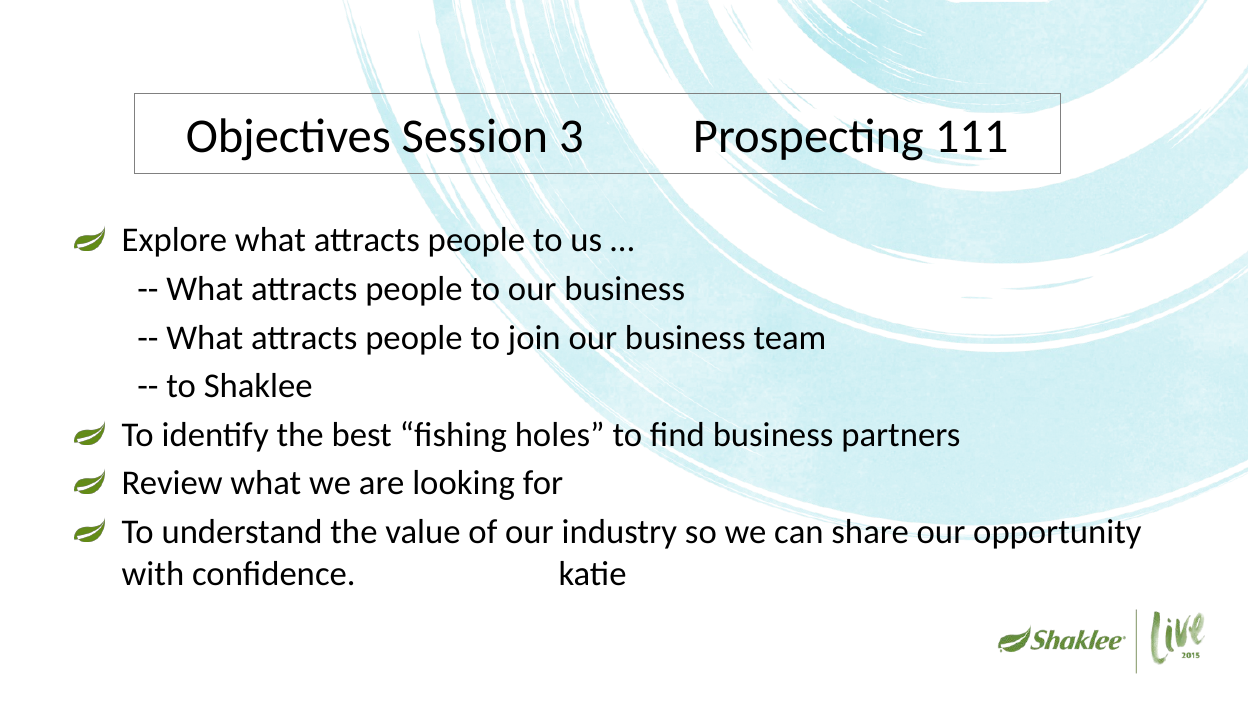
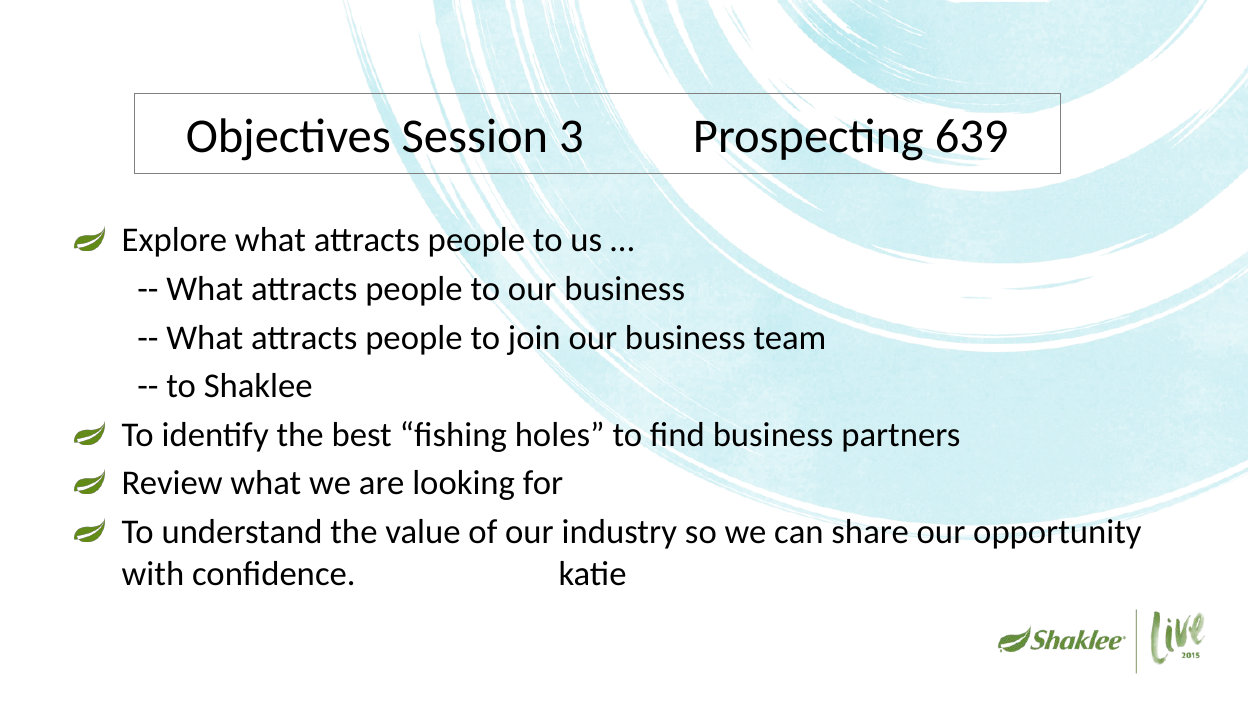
111: 111 -> 639 (972, 137)
